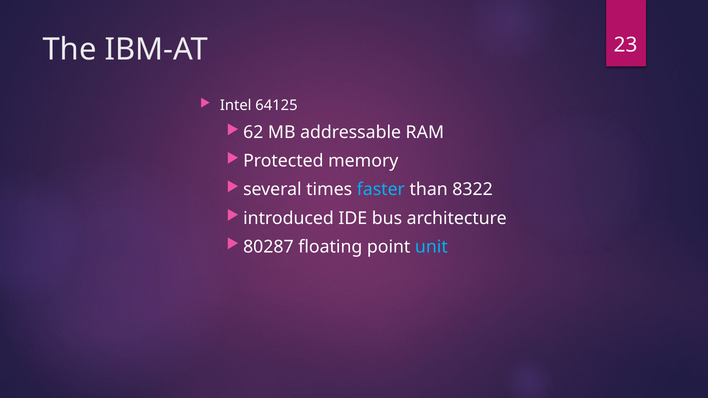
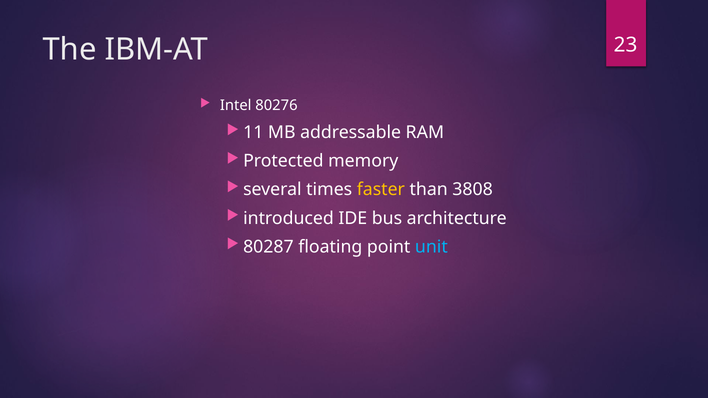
64125: 64125 -> 80276 (276, 105)
62: 62 -> 11 (253, 133)
faster colour: light blue -> yellow (381, 190)
8322: 8322 -> 3808 (473, 190)
